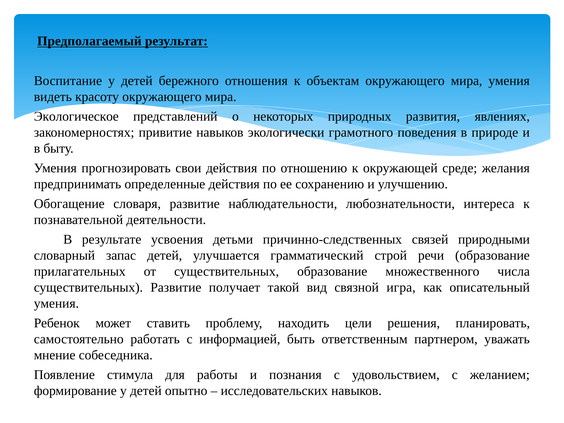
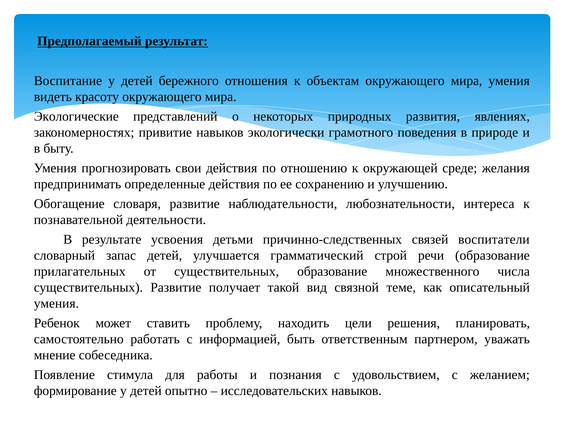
Экологическое: Экологическое -> Экологические (76, 116)
природными: природными -> воспитатели (494, 240)
игра: игра -> теме (401, 287)
